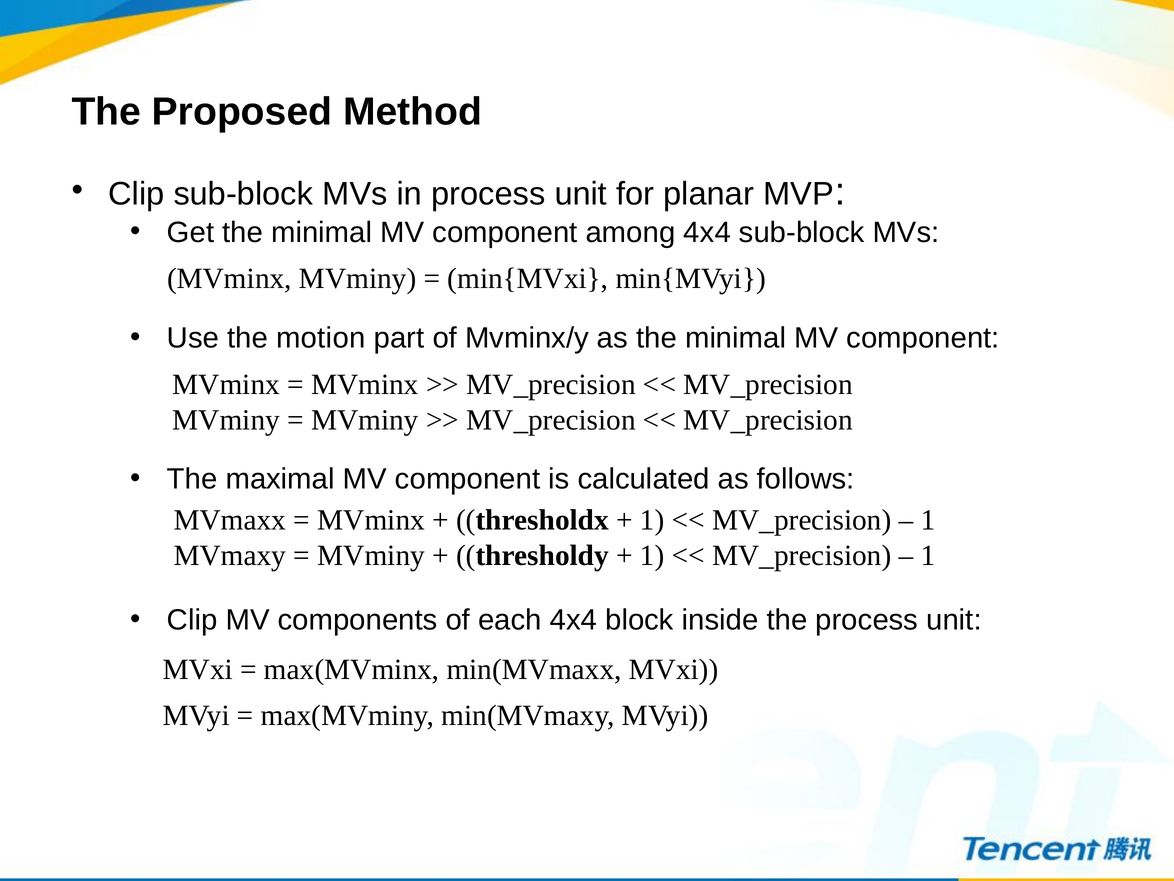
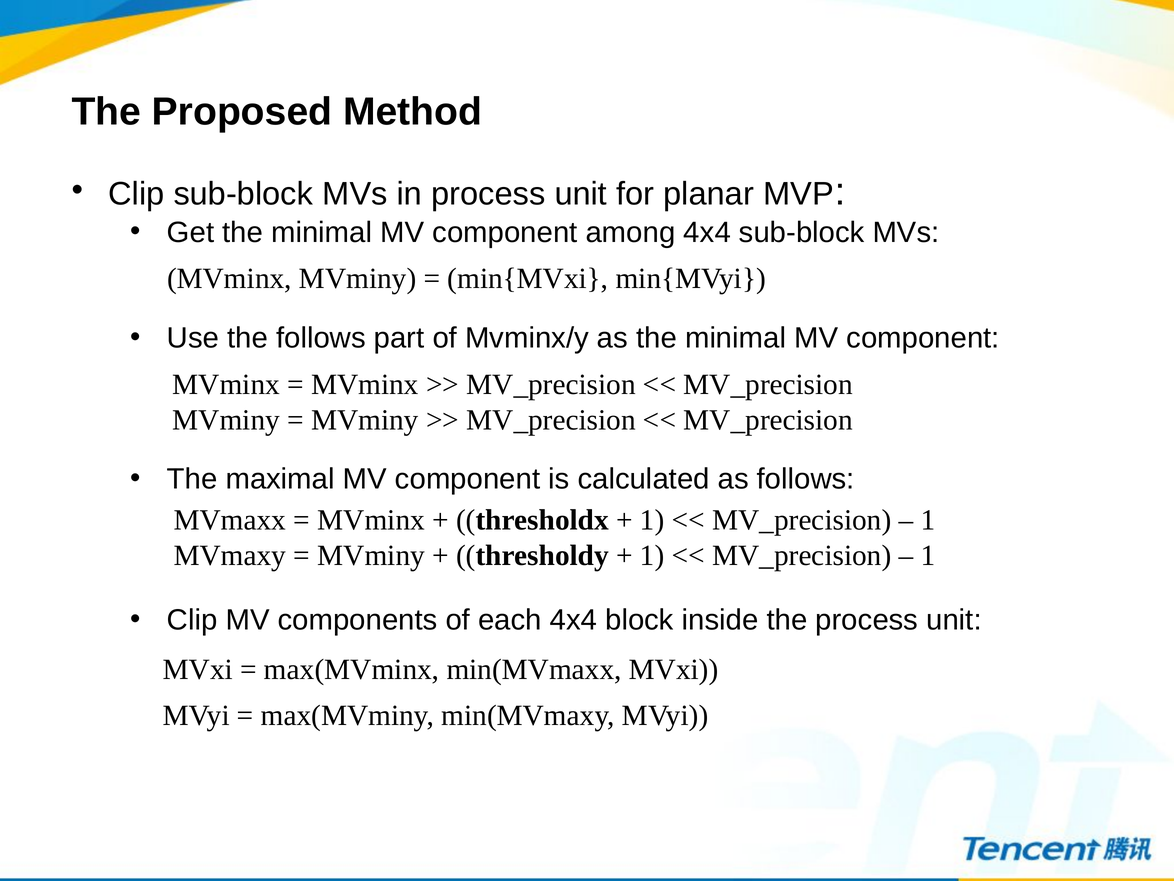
the motion: motion -> follows (321, 338)
